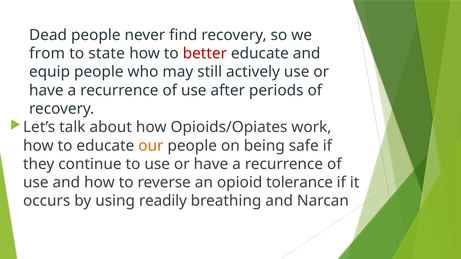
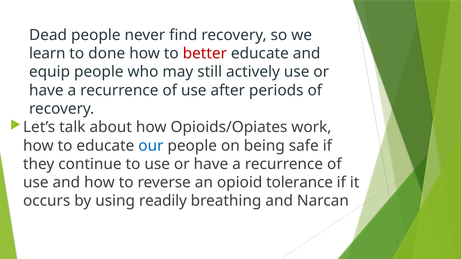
from: from -> learn (47, 54)
state: state -> done (107, 54)
our colour: orange -> blue (151, 146)
